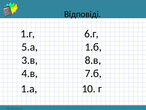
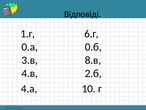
5.а: 5.а -> 0.а (30, 47)
1.б: 1.б -> 0.б (93, 47)
7.б: 7.б -> 2.б (93, 73)
1.а: 1.а -> 4.а (29, 88)
